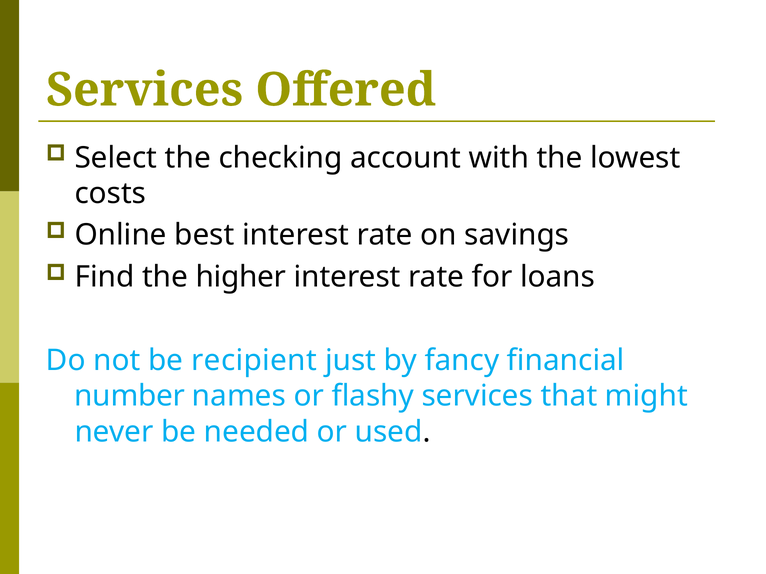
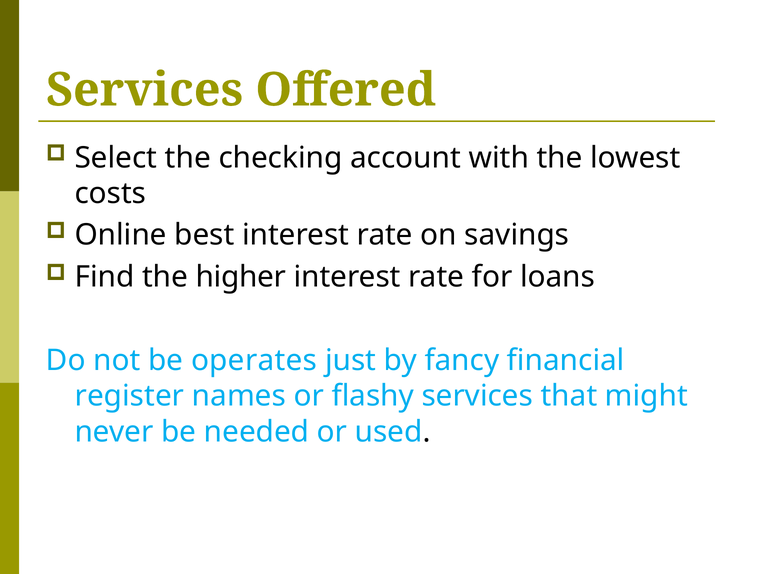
recipient: recipient -> operates (254, 361)
number: number -> register (129, 396)
